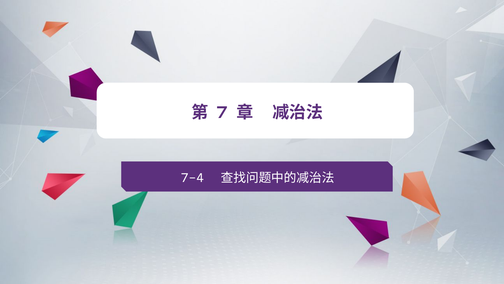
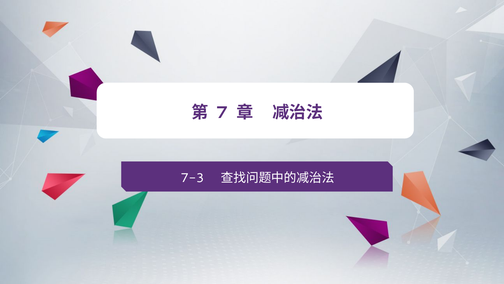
7-4: 7-4 -> 7-3 (192, 178)
